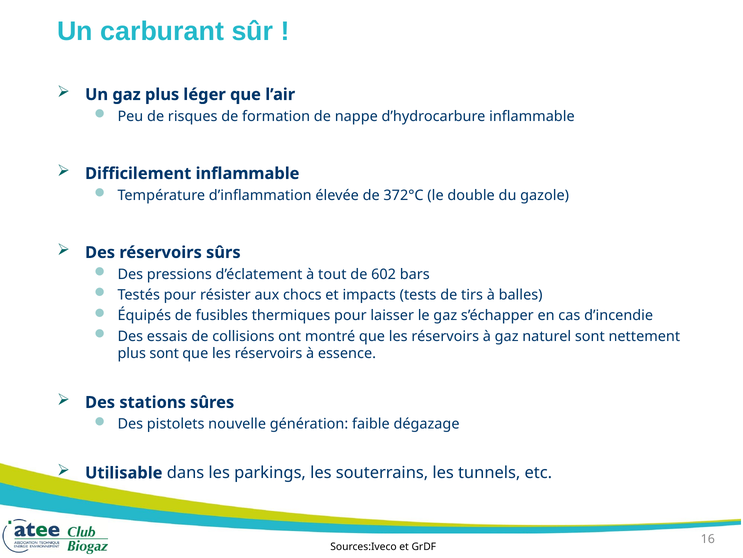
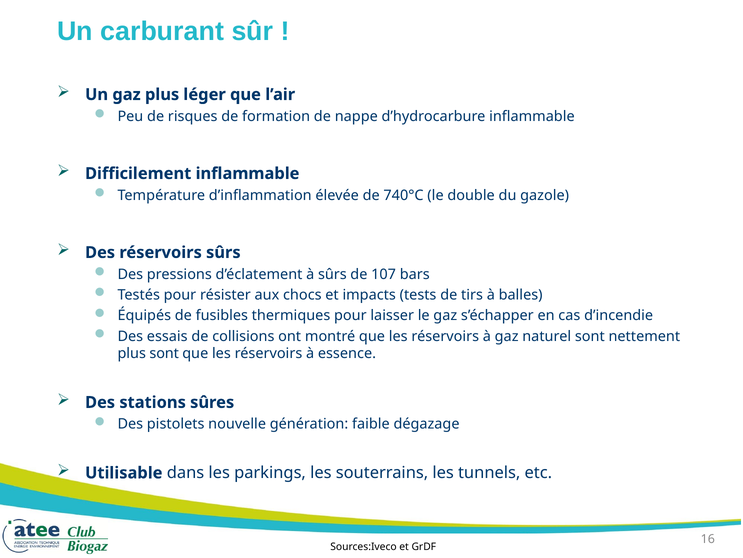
372°C: 372°C -> 740°C (404, 195)
à tout: tout -> sûrs (332, 274)
602: 602 -> 107 (384, 274)
